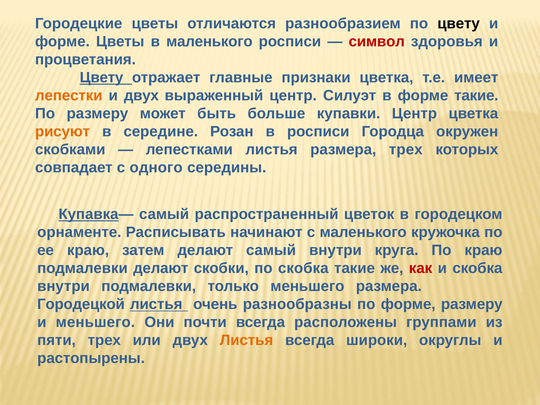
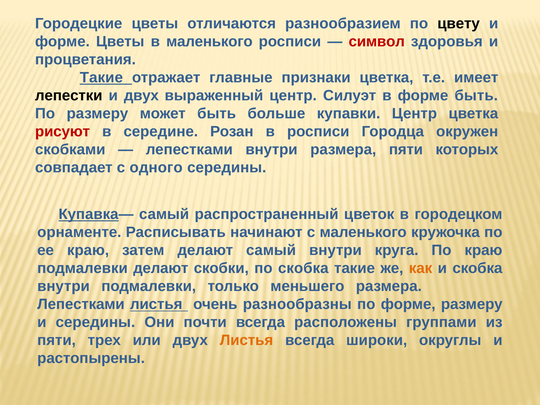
Цвету: Цвету -> Такие (101, 78)
лепестки colour: orange -> black (69, 96)
форме такие: такие -> быть (476, 96)
рисуют colour: orange -> red (63, 132)
лепестками листья: листья -> внутри (272, 150)
размера трех: трех -> пяти (406, 150)
как colour: red -> orange (421, 268)
Городецкой: Городецкой -> Лепестками (81, 304)
и меньшего: меньшего -> середины (95, 322)
